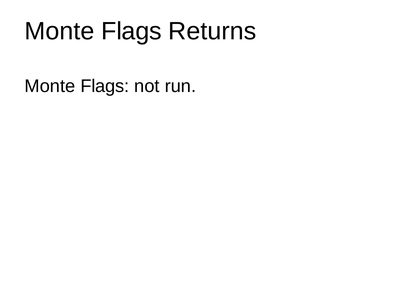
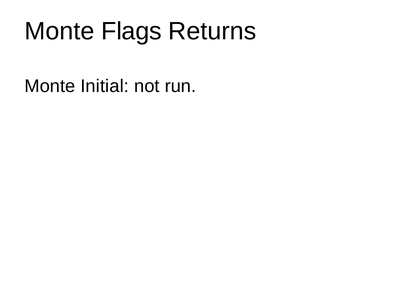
Flags: Flags -> Initial (105, 86)
